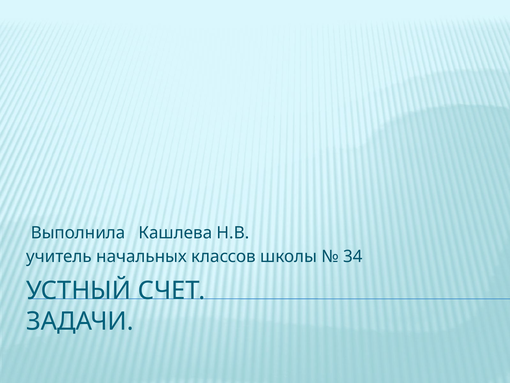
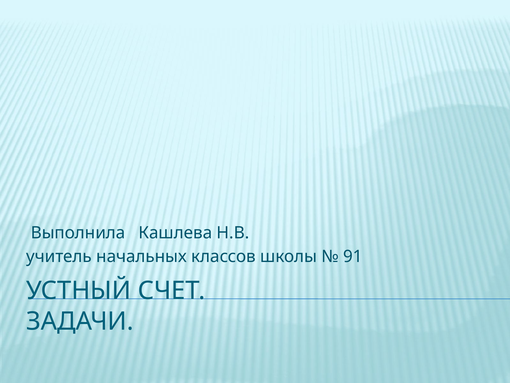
34: 34 -> 91 (353, 256)
